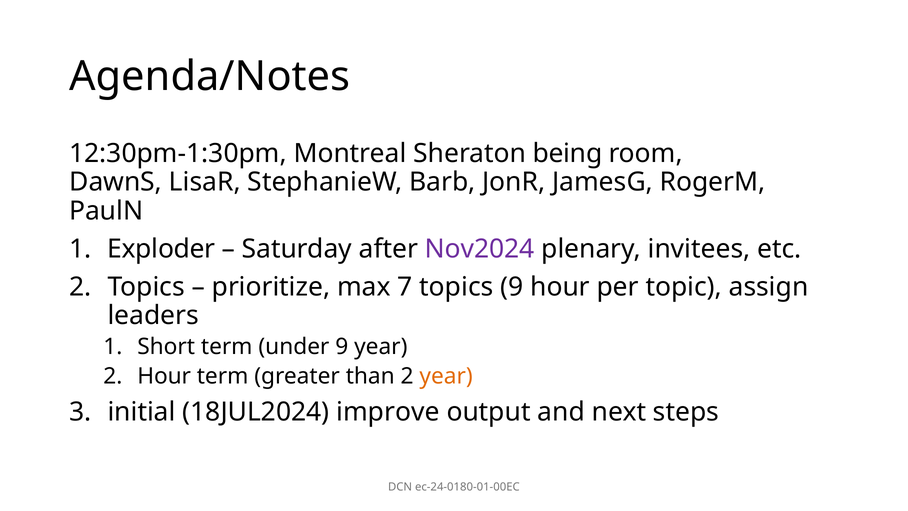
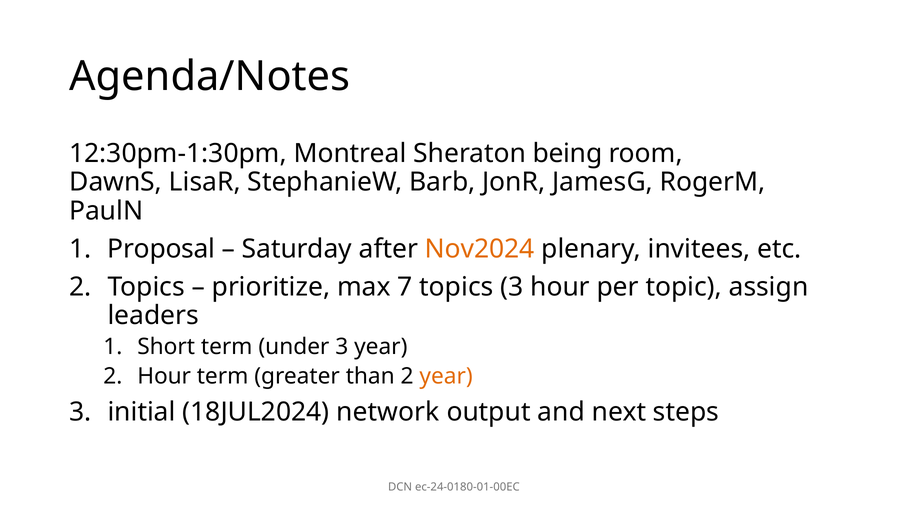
Exploder: Exploder -> Proposal (161, 249)
Nov2024 colour: purple -> orange (480, 249)
topics 9: 9 -> 3 (512, 287)
under 9: 9 -> 3 (342, 347)
improve: improve -> network (388, 412)
